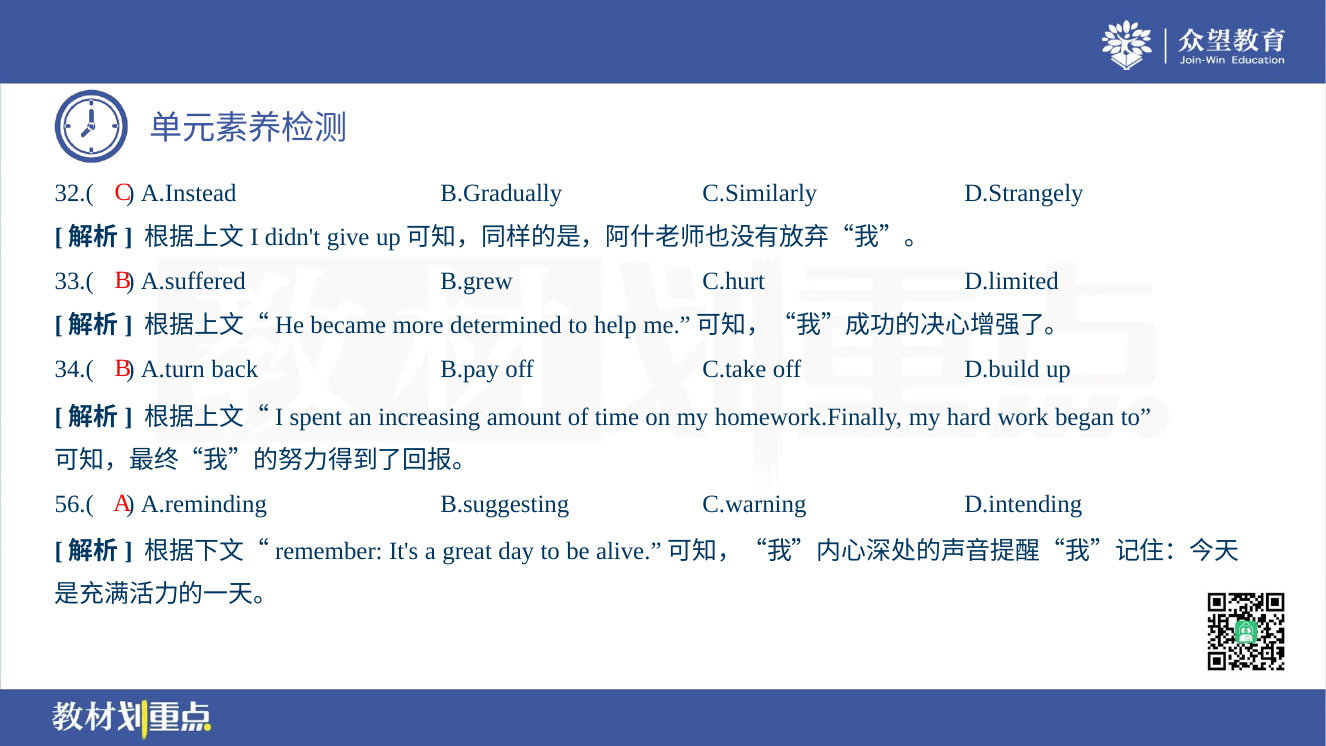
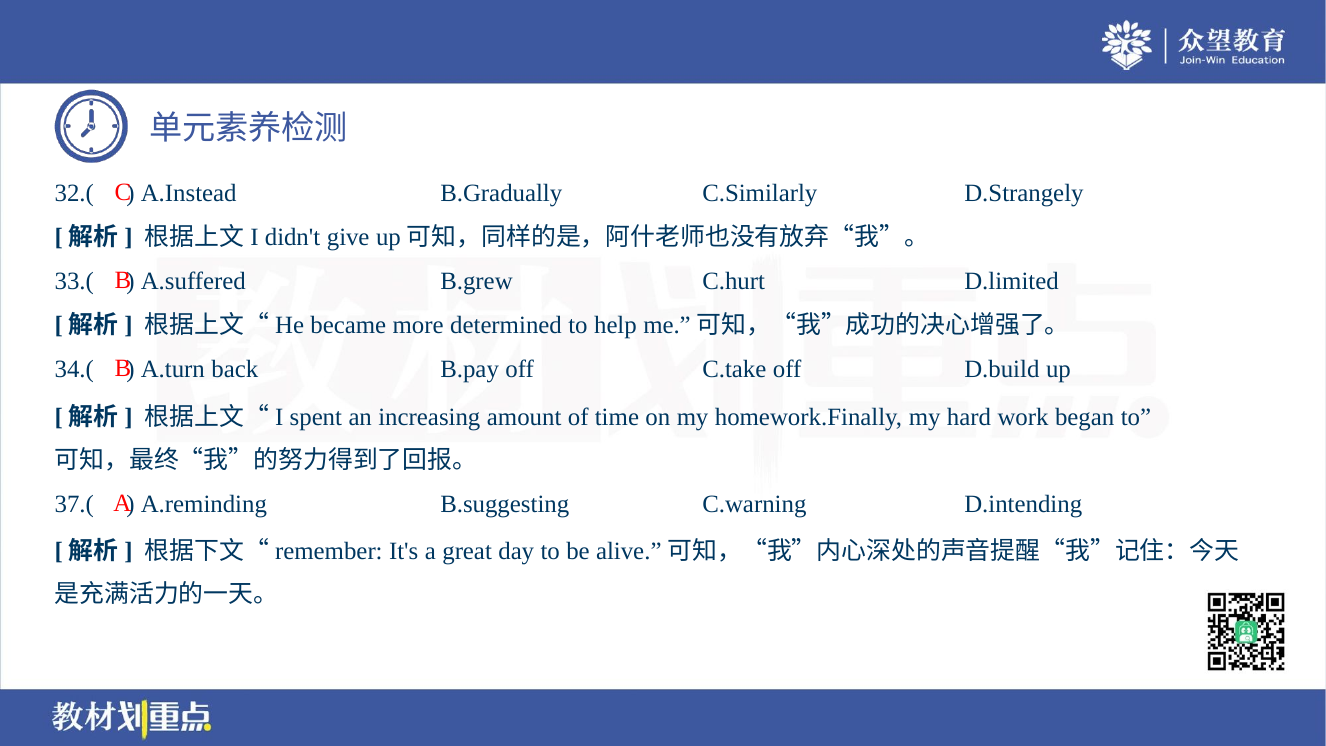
56.(: 56.( -> 37.( (74, 504)
